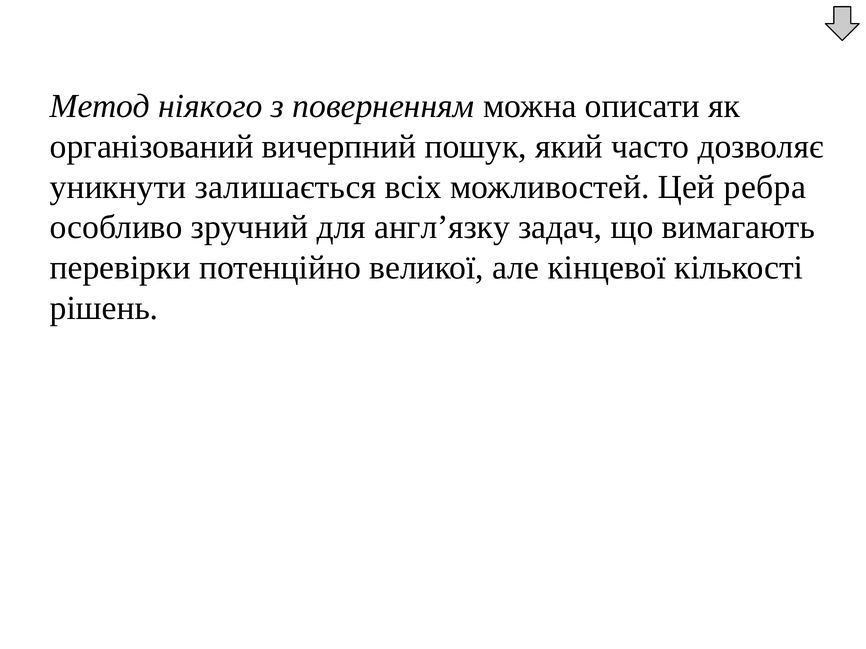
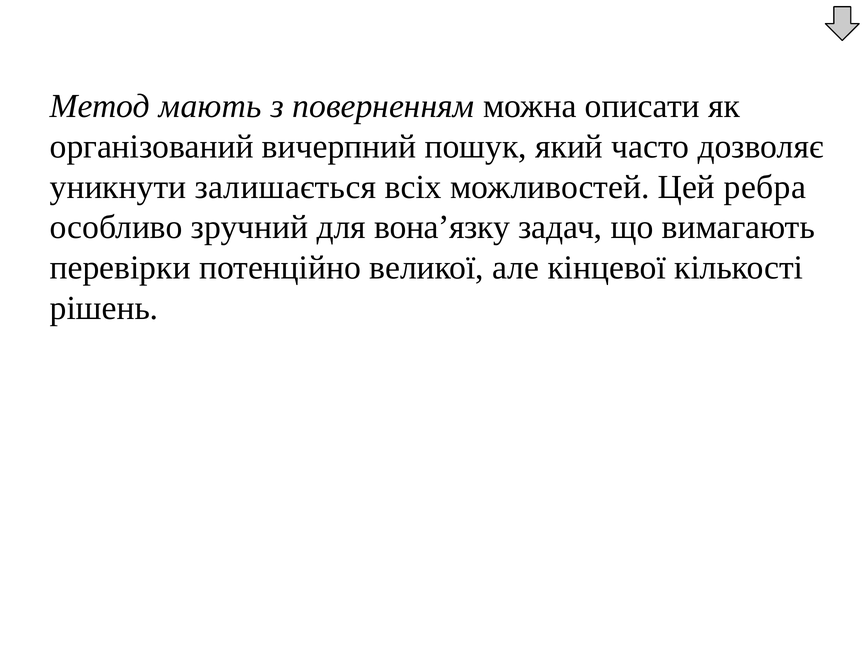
ніякого: ніякого -> мають (210, 106)
англ’язку: англ’язку -> вона’язку (442, 227)
